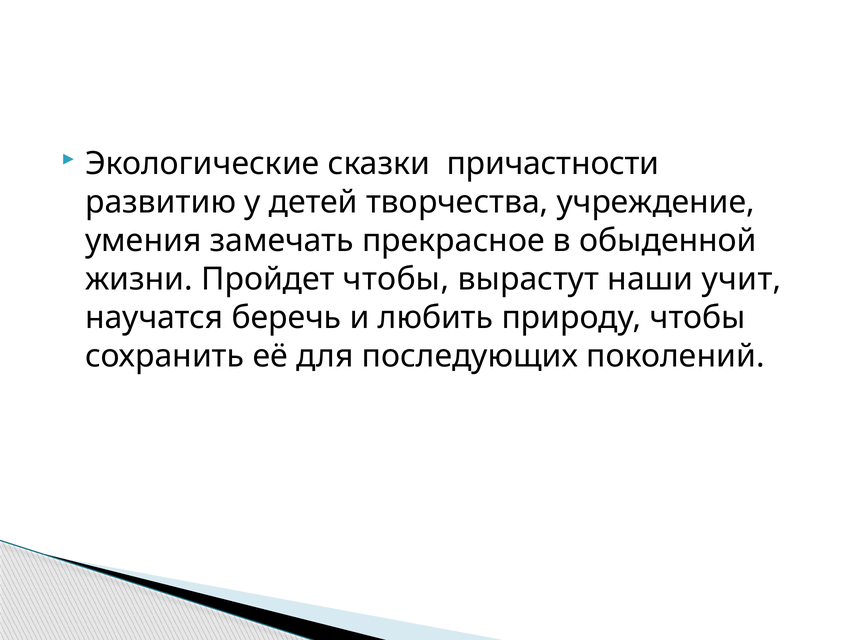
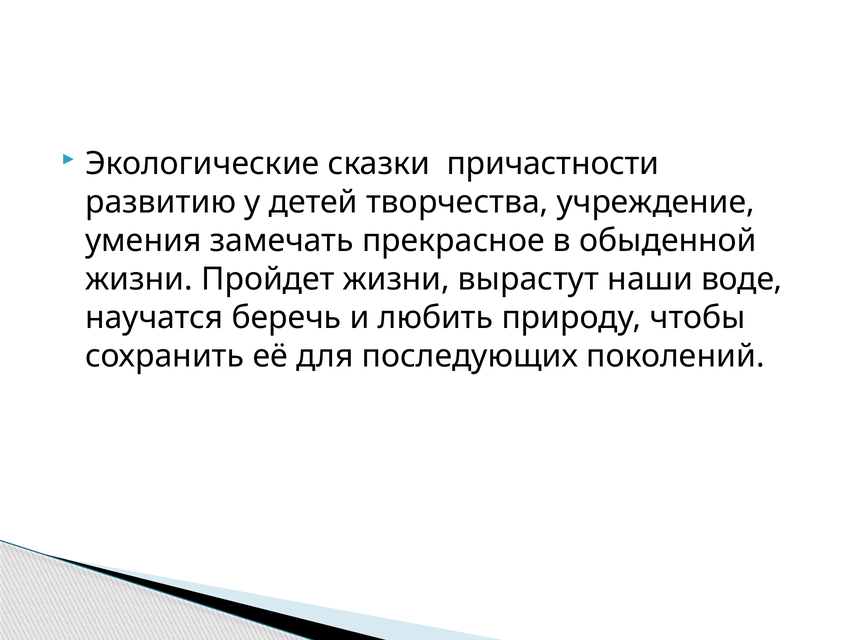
Пройдет чтобы: чтобы -> жизни (396, 279)
учит: учит -> воде (742, 279)
